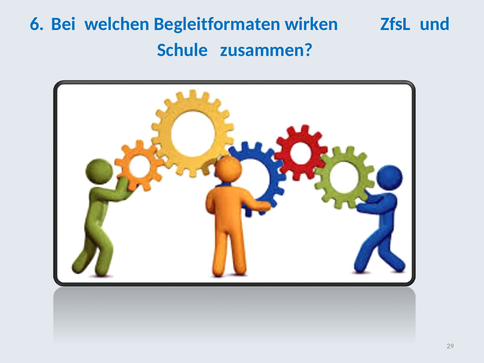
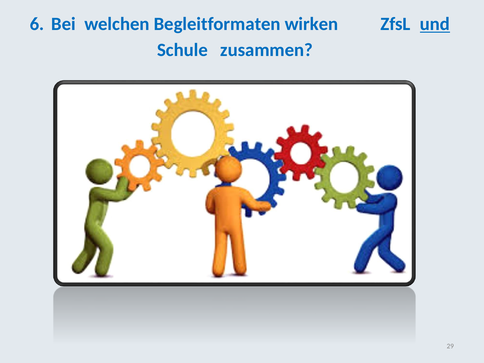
und underline: none -> present (435, 24)
